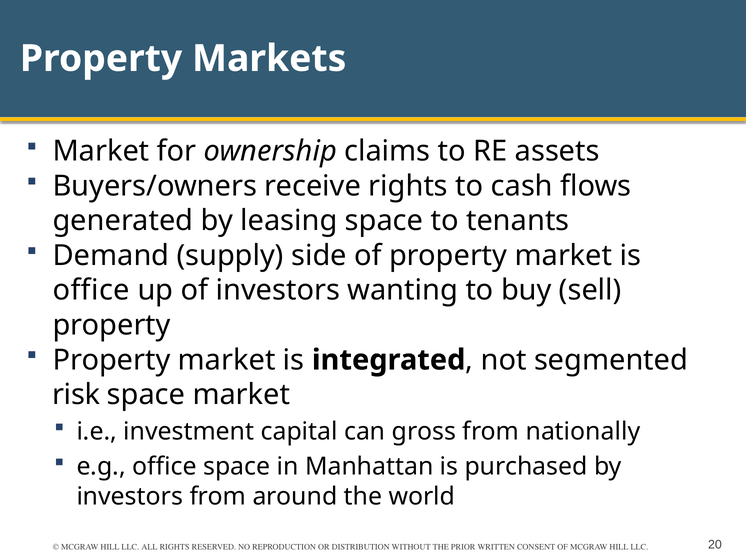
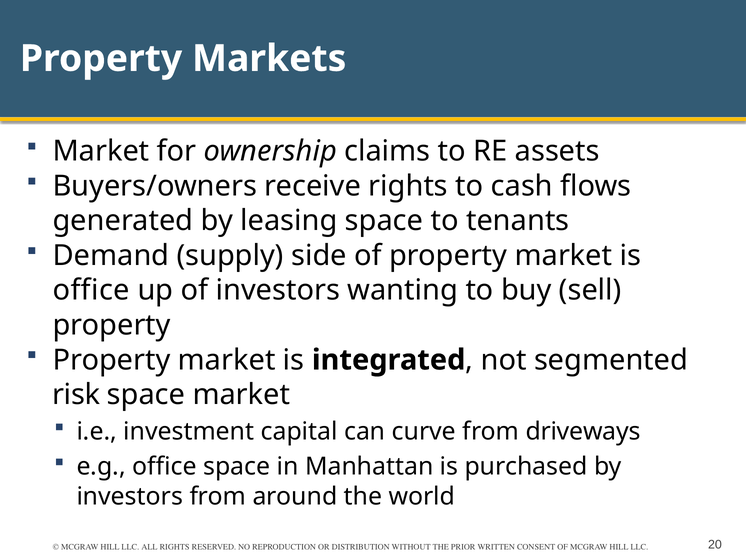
gross: gross -> curve (424, 431)
nationally: nationally -> driveways (583, 431)
